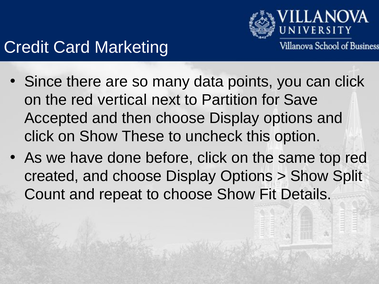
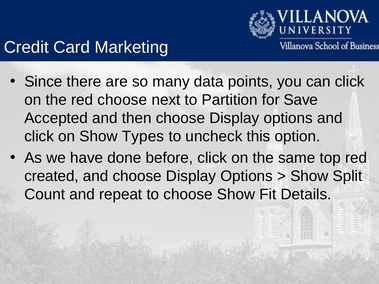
red vertical: vertical -> choose (122, 100)
These: These -> Types (143, 137)
